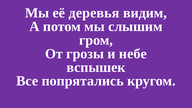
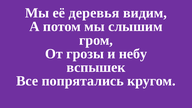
небе: небе -> небу (133, 54)
